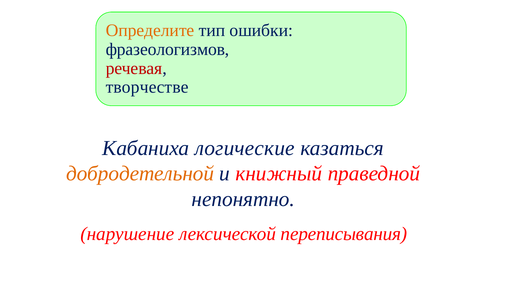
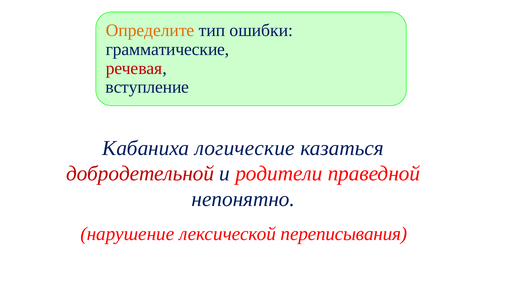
фразеологизмов: фразеологизмов -> грамматические (168, 49)
творчестве: творчестве -> вступление (147, 87)
добродетельной colour: orange -> red (140, 174)
книжный: книжный -> родители (279, 174)
